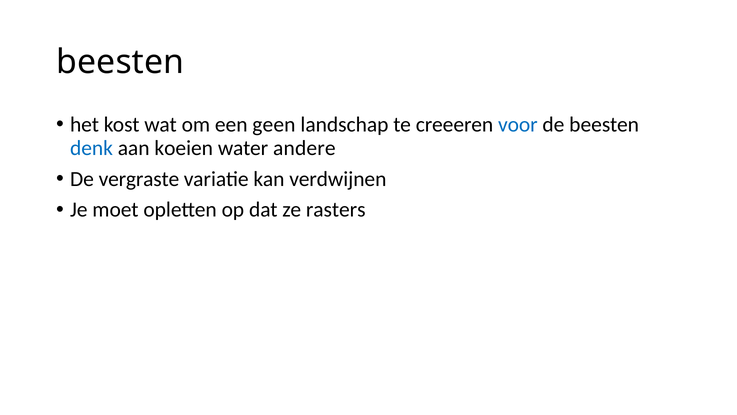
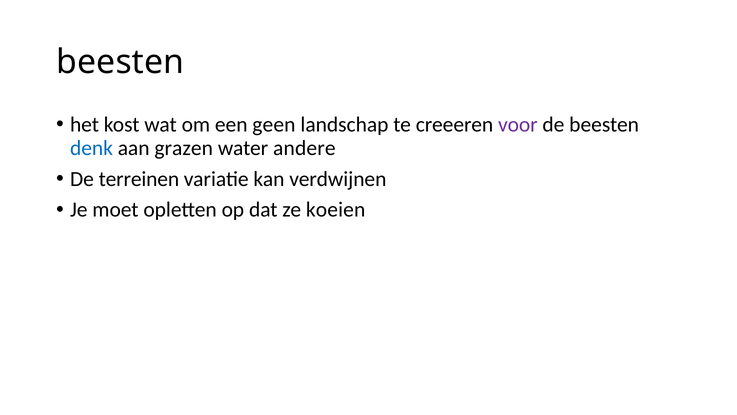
voor colour: blue -> purple (518, 125)
koeien: koeien -> grazen (184, 148)
vergraste: vergraste -> terreinen (139, 179)
rasters: rasters -> koeien (336, 210)
